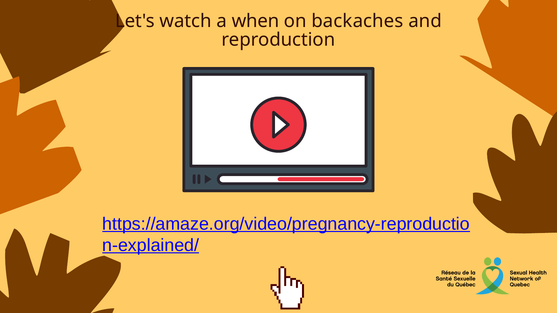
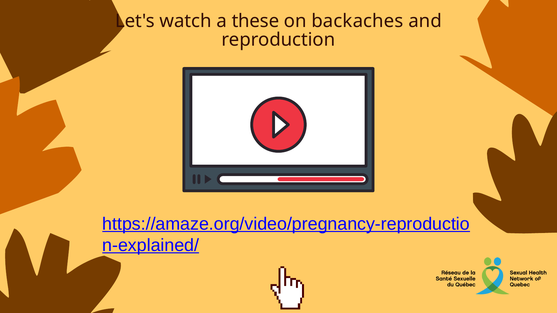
when: when -> these (255, 21)
